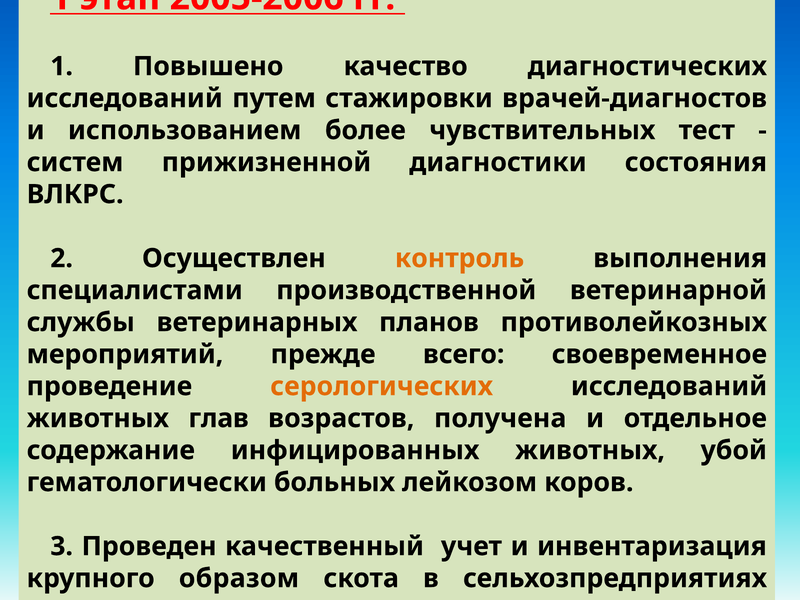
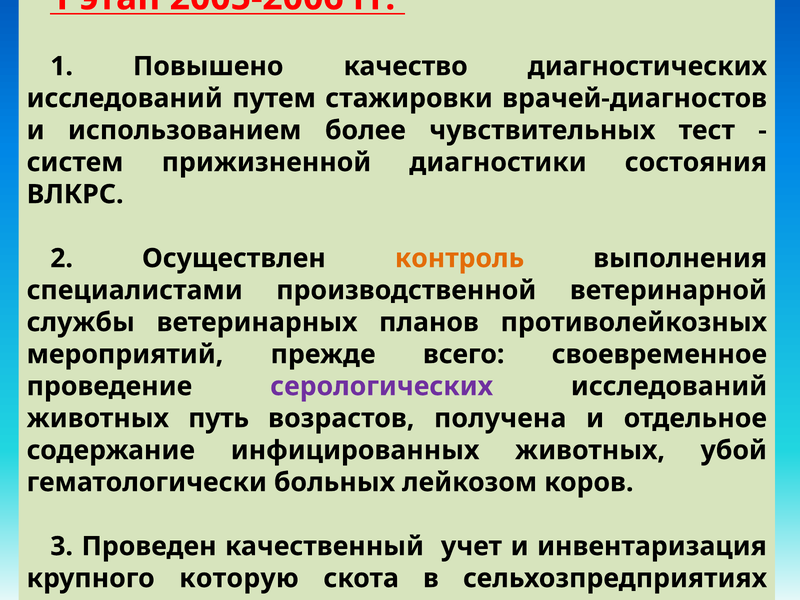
серологических colour: orange -> purple (382, 386)
глав: глав -> путь (219, 418)
образом: образом -> которую (239, 578)
